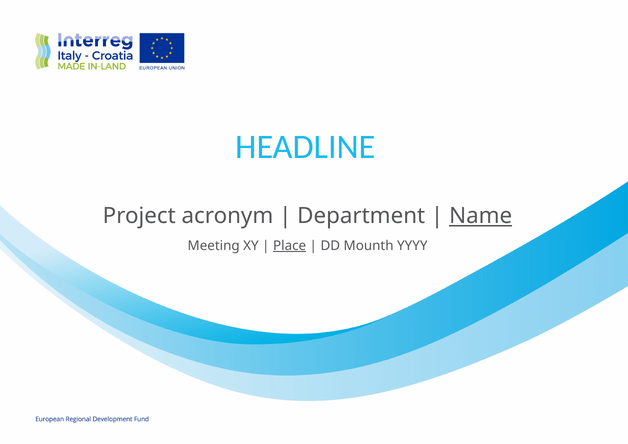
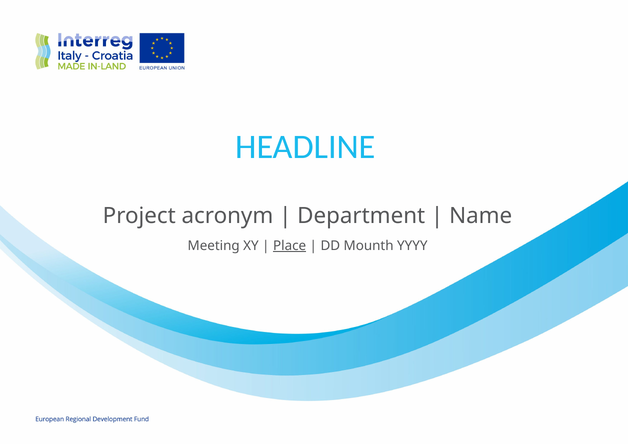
Name underline: present -> none (481, 216)
